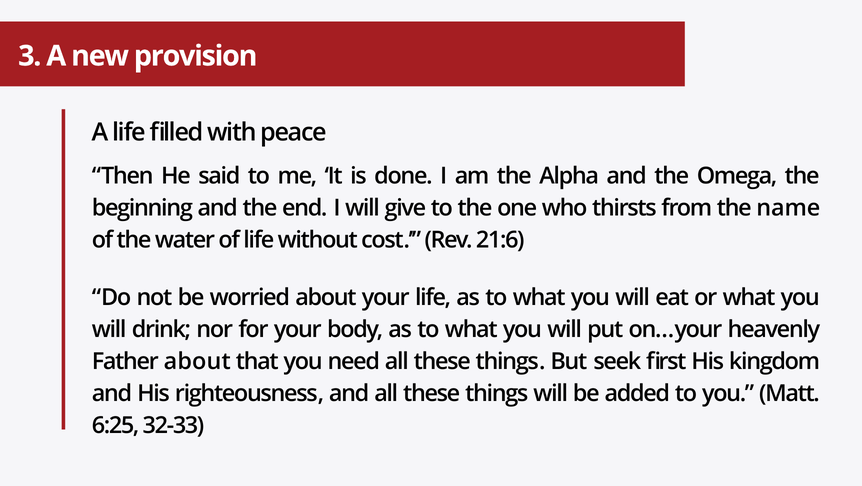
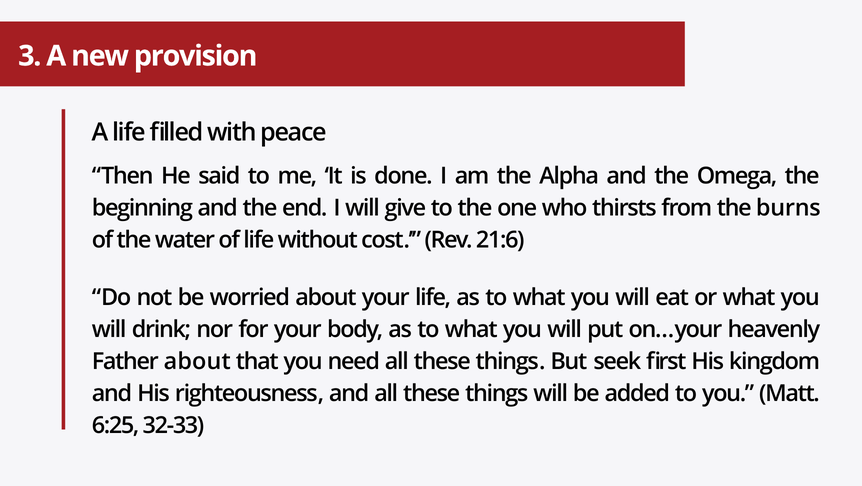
name: name -> burns (788, 208)
